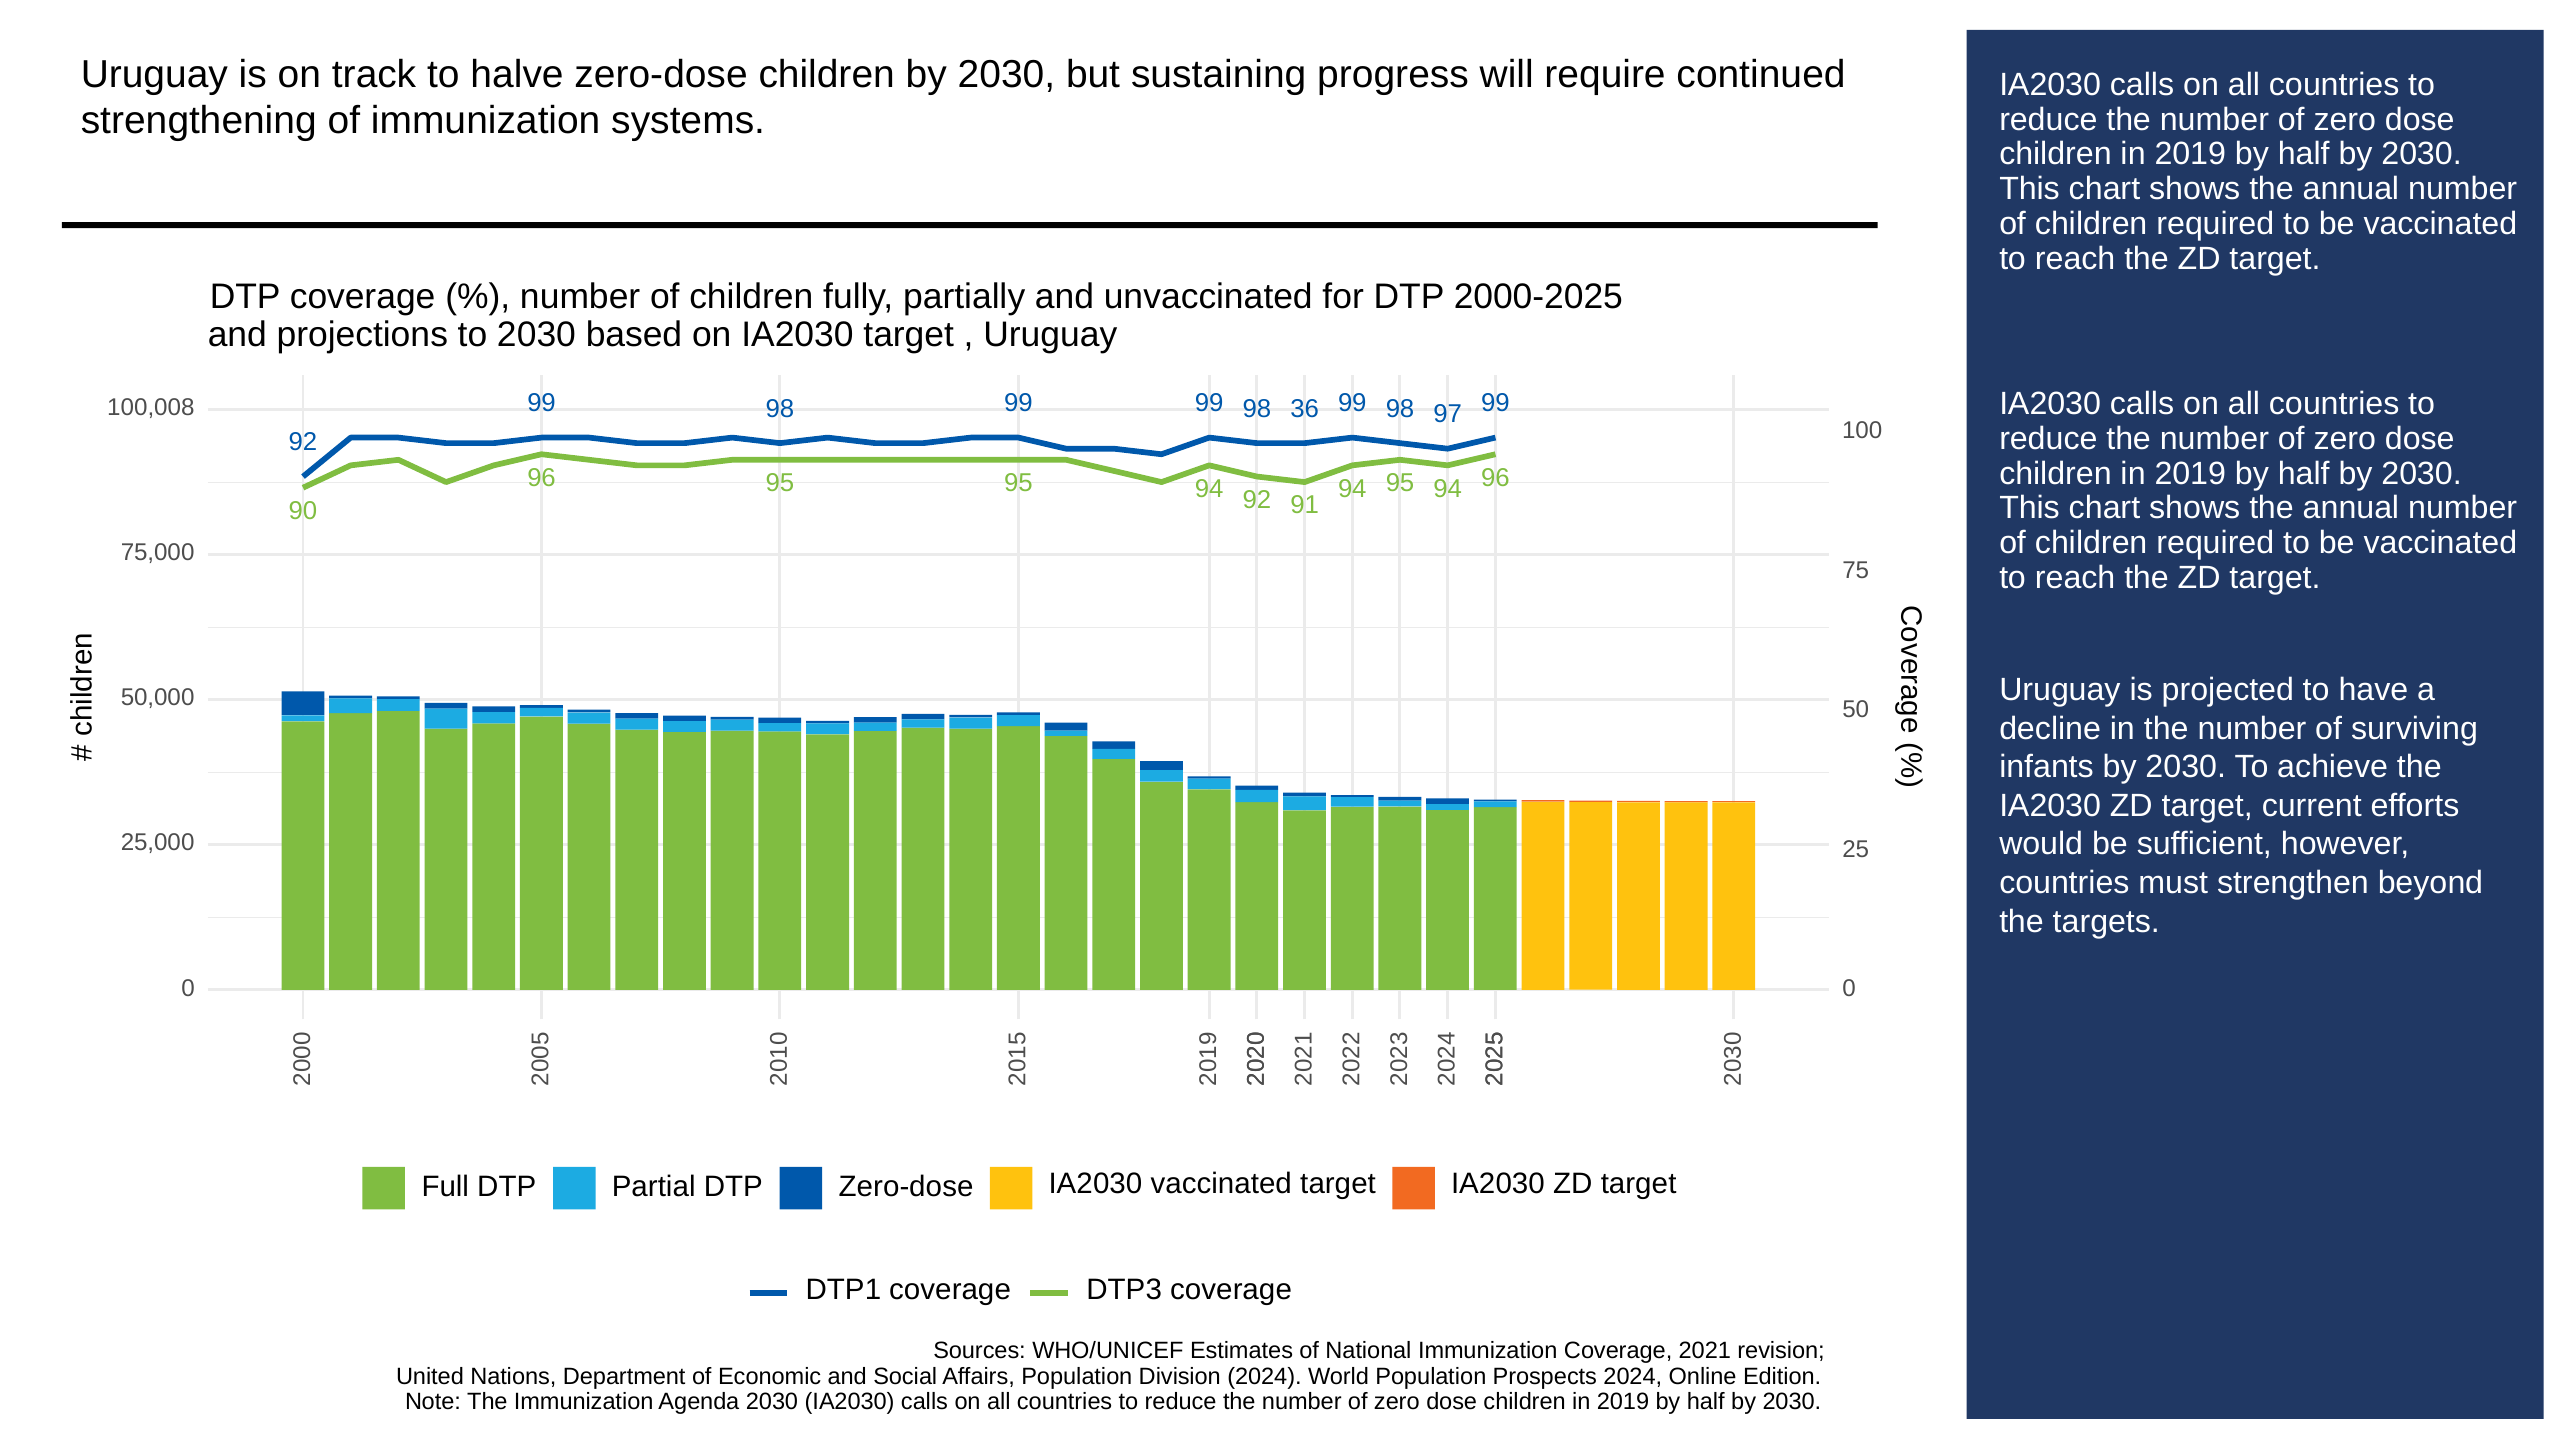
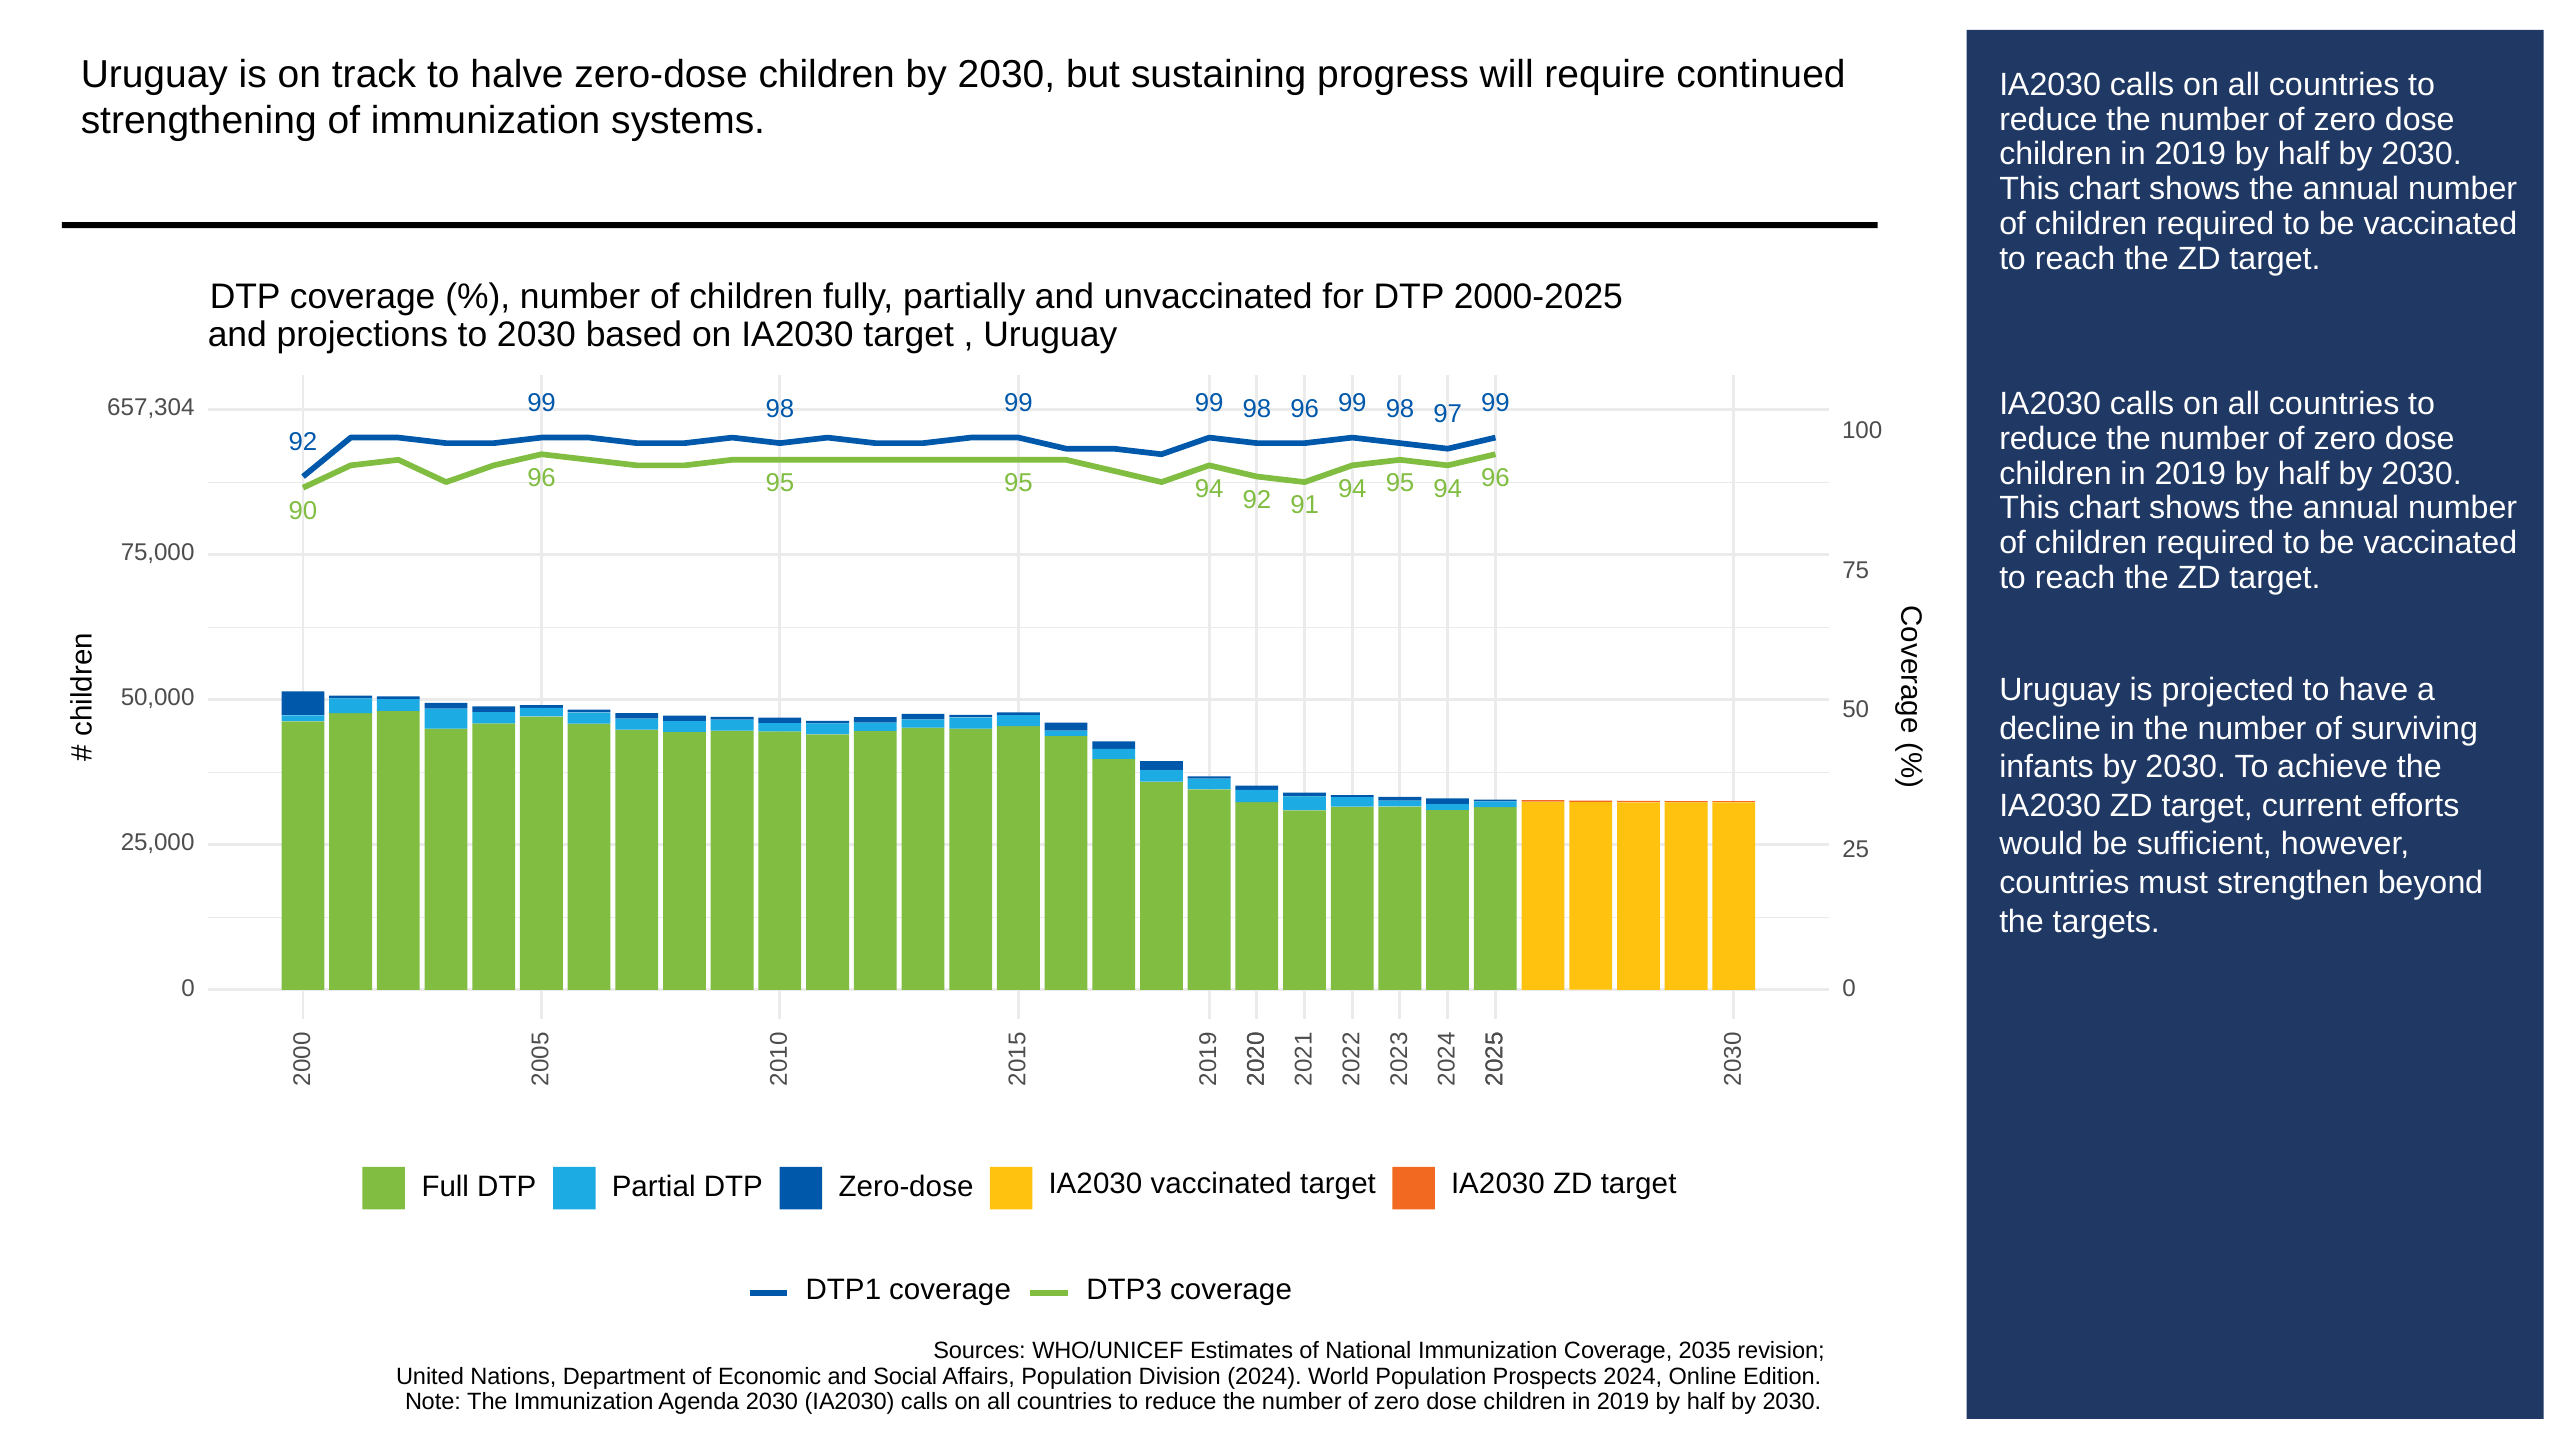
98 36: 36 -> 96 (1305, 409)
100,008: 100,008 -> 657,304 (151, 407)
2021: 2021 -> 2035 (1705, 1351)
